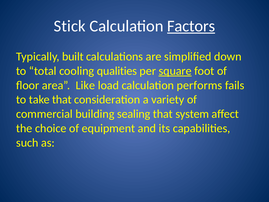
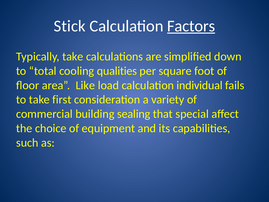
Typically built: built -> take (73, 56)
square underline: present -> none (175, 71)
performs: performs -> individual (200, 85)
take that: that -> first (62, 100)
system: system -> special (192, 114)
